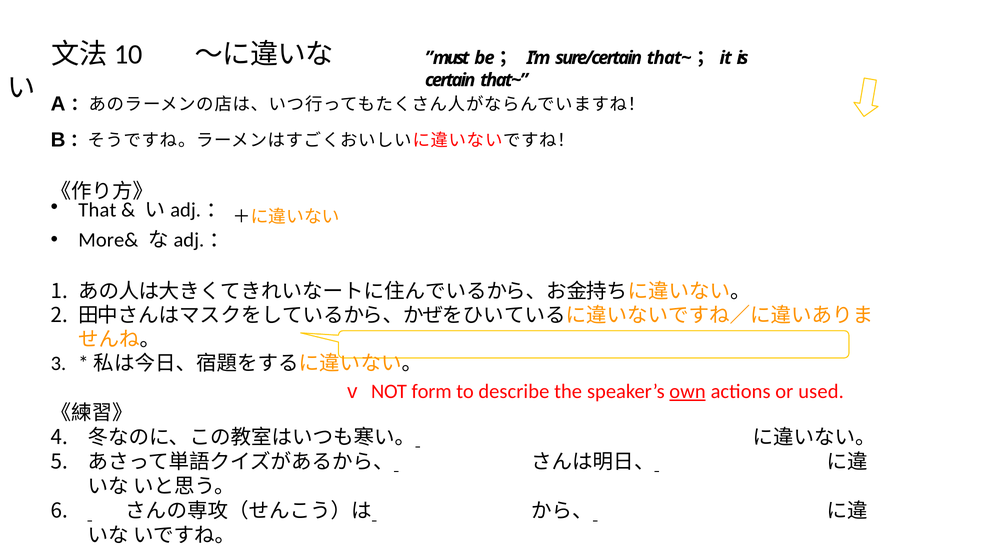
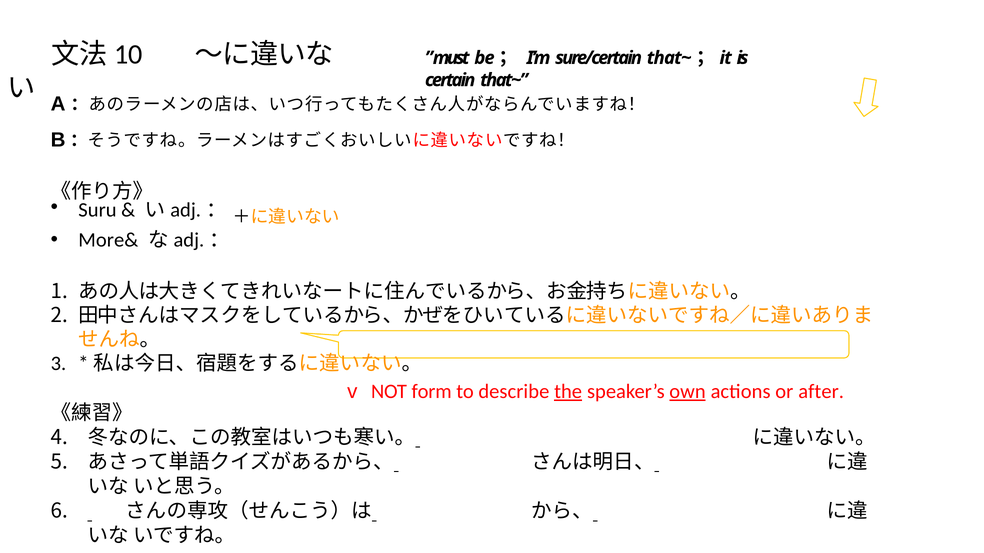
That: That -> Suru (97, 210)
the underline: none -> present (568, 392)
used: used -> after (821, 392)
